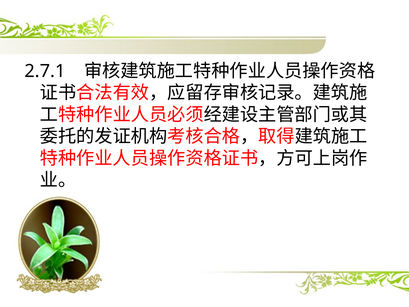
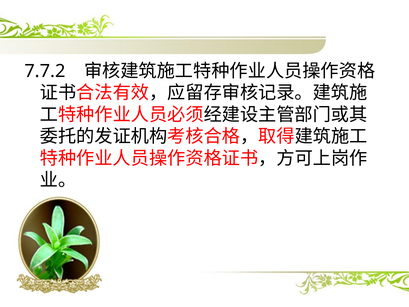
2.7.1: 2.7.1 -> 7.7.2 (45, 71)
